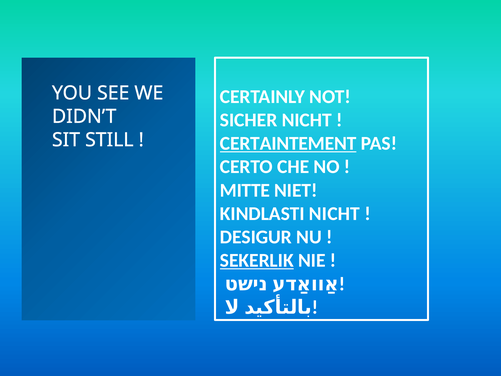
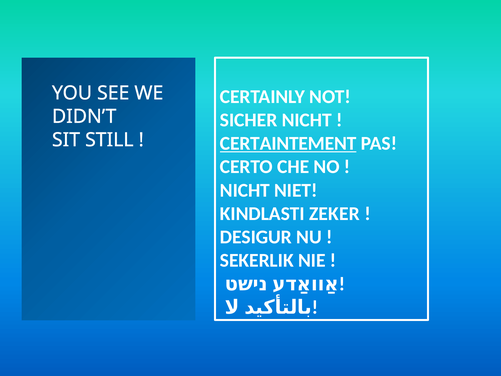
MITTE: MITTE -> NICHT (245, 190)
KINDLASTI NICHT: NICHT -> ZEKER (334, 214)
SEKERLIK underline: present -> none (257, 260)
